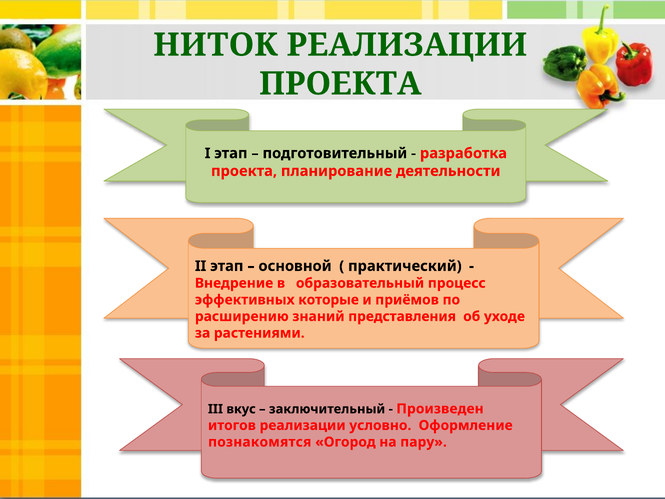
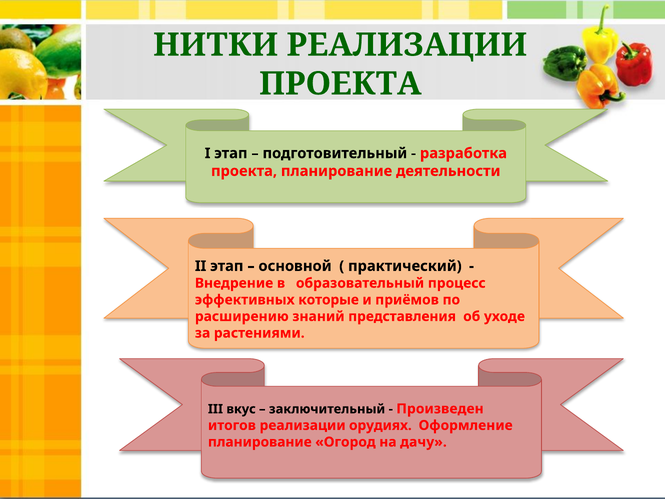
НИТОК: НИТОК -> НИТКИ (216, 45)
условно: условно -> орудиях (380, 425)
познакомятся: познакомятся -> планирование (260, 442)
пару: пару -> дачу (423, 442)
